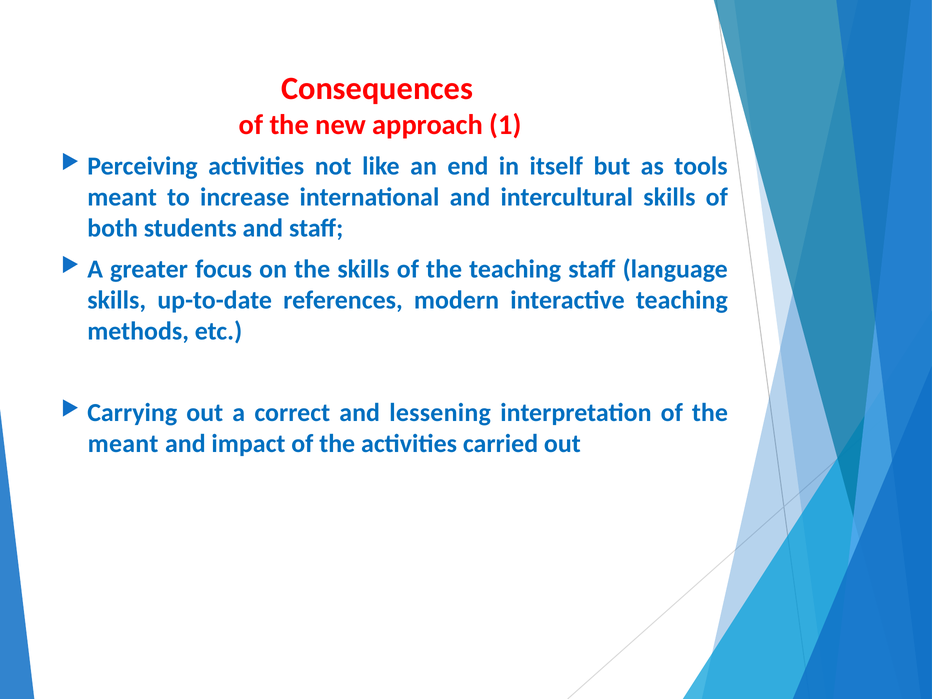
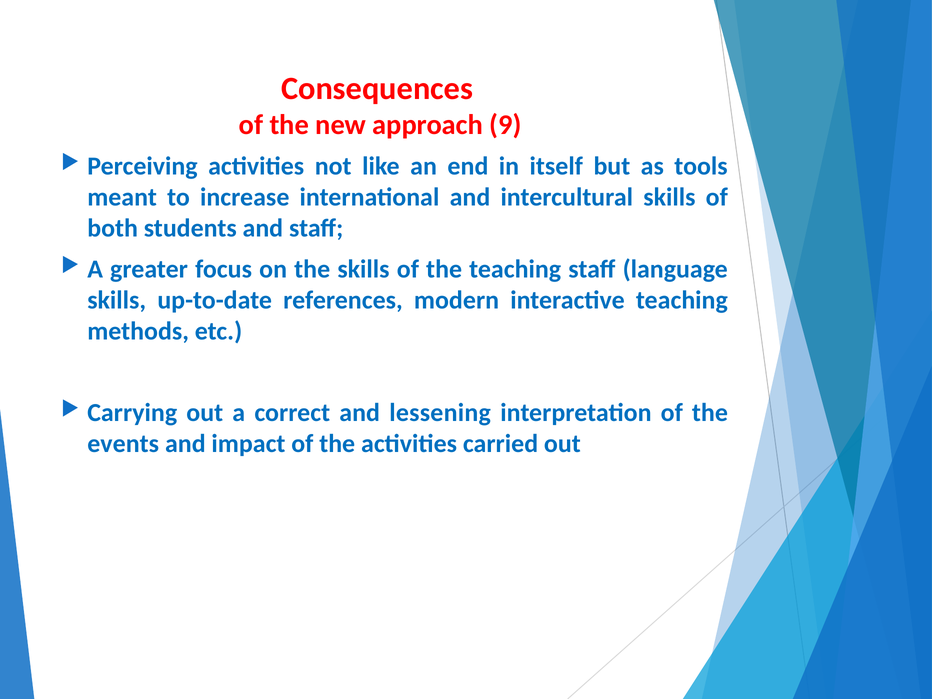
1: 1 -> 9 (506, 125)
meant: meant -> events (123, 444)
